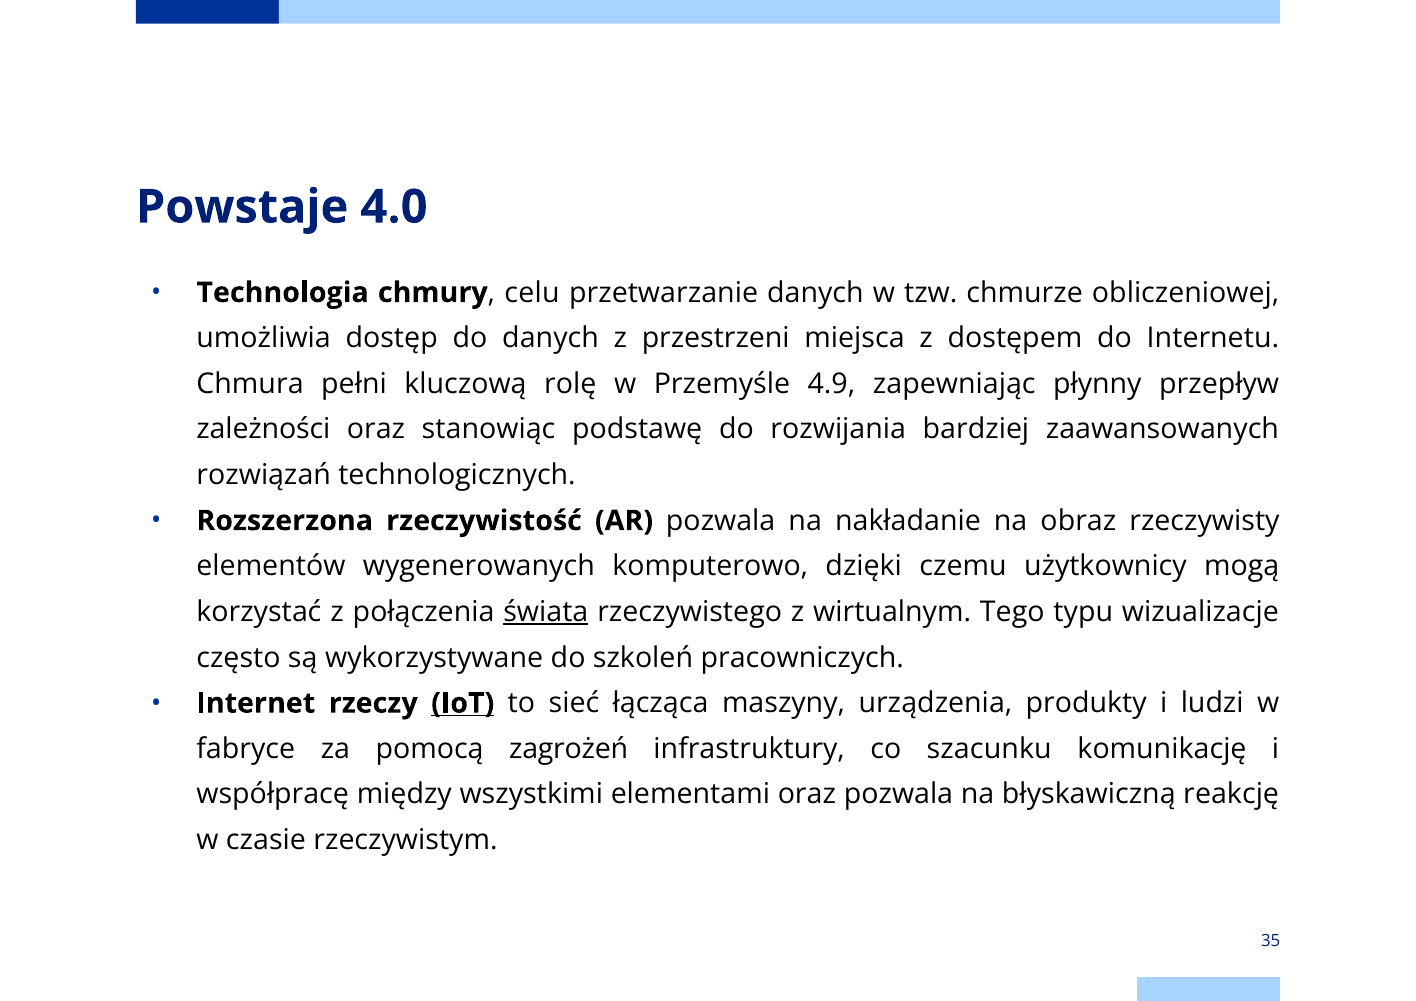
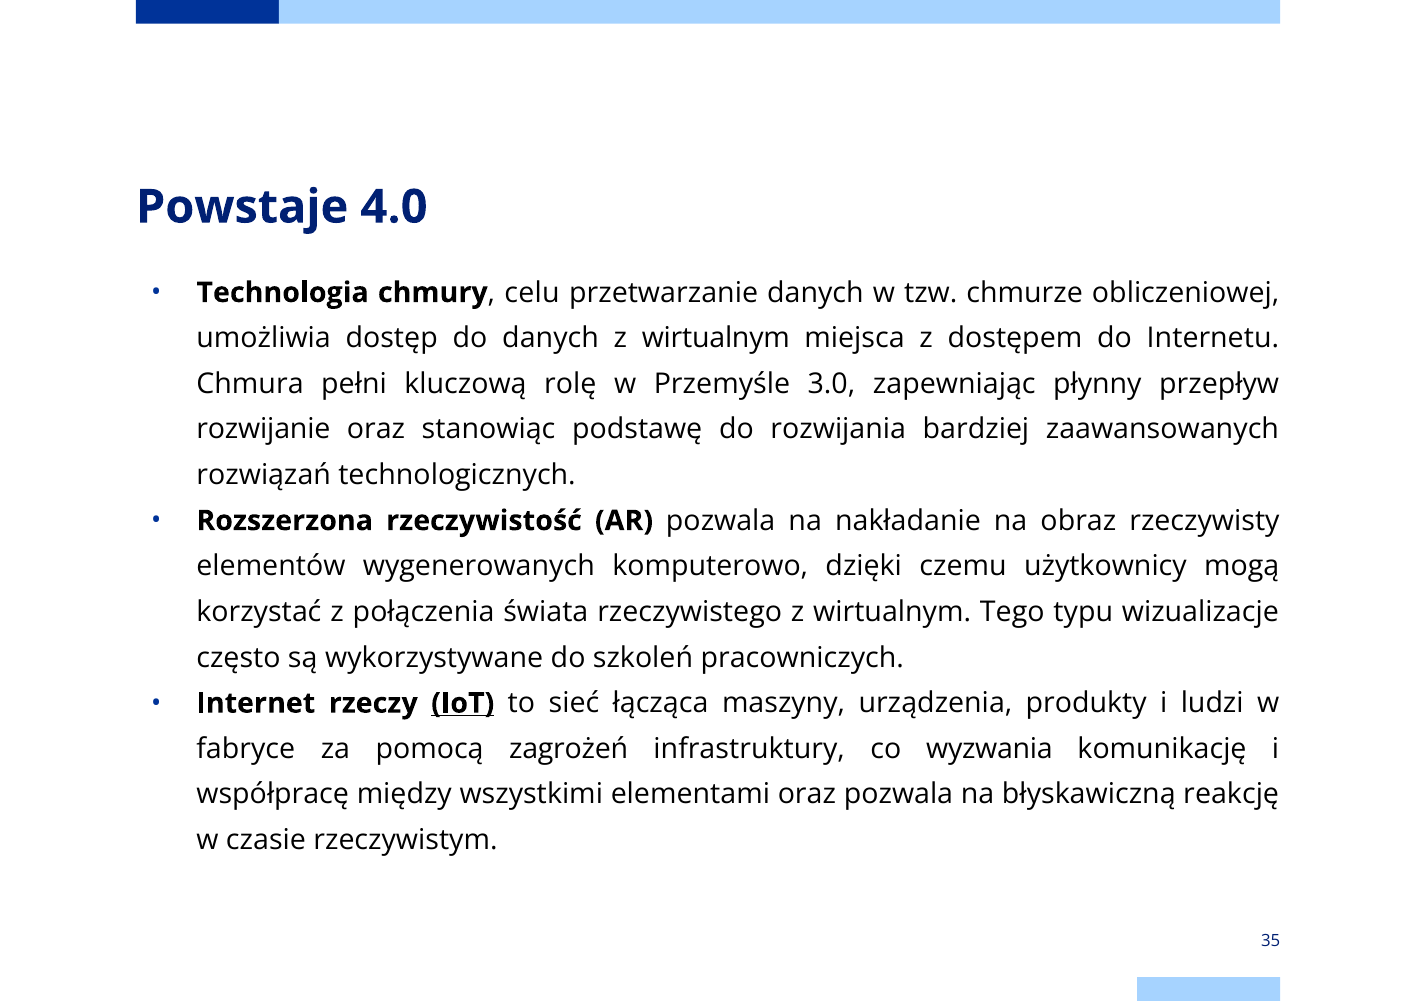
danych z przestrzeni: przestrzeni -> wirtualnym (716, 338)
4.9: 4.9 -> 3.0 (831, 384)
zależności: zależności -> rozwijanie (263, 430)
świata underline: present -> none (546, 612)
szacunku: szacunku -> wyzwania (989, 749)
